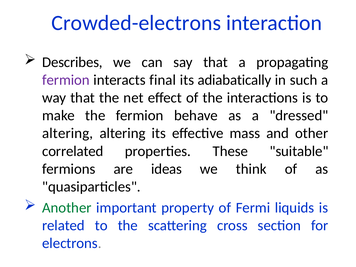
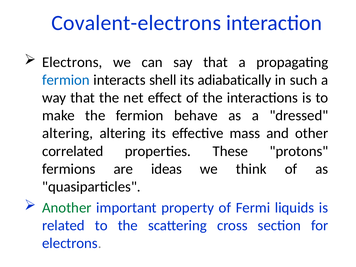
Crowded-electrons: Crowded-electrons -> Covalent-electrons (136, 23)
Describes: Describes -> Electrons (72, 62)
fermion colour: purple -> blue (66, 80)
final: final -> shell (163, 80)
suitable: suitable -> protons (299, 151)
